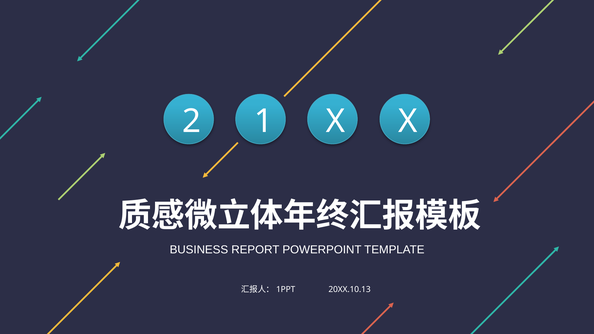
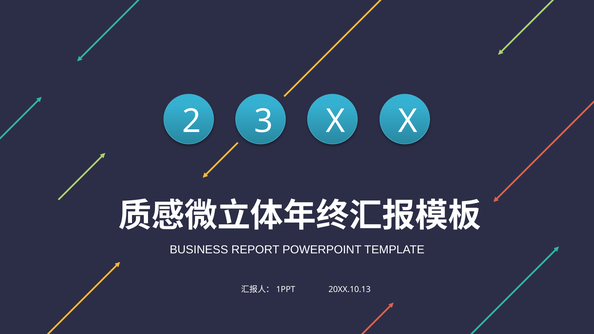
1: 1 -> 3 (264, 121)
